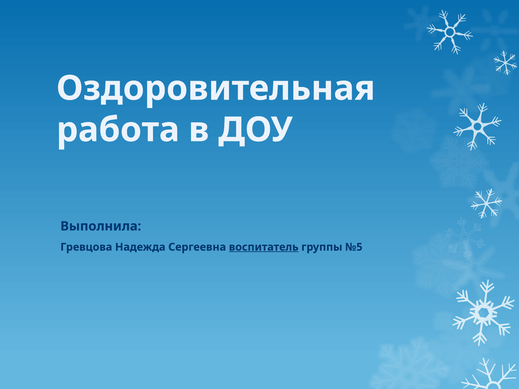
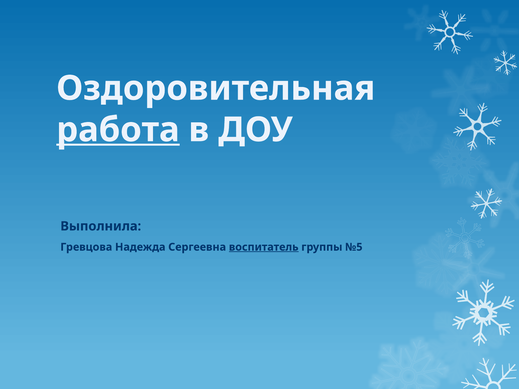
работа underline: none -> present (118, 130)
